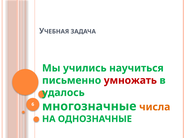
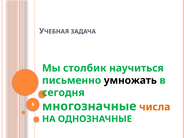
учились: учились -> столбик (85, 68)
умножать colour: red -> black (130, 80)
удалось: удалось -> сегодня (63, 93)
